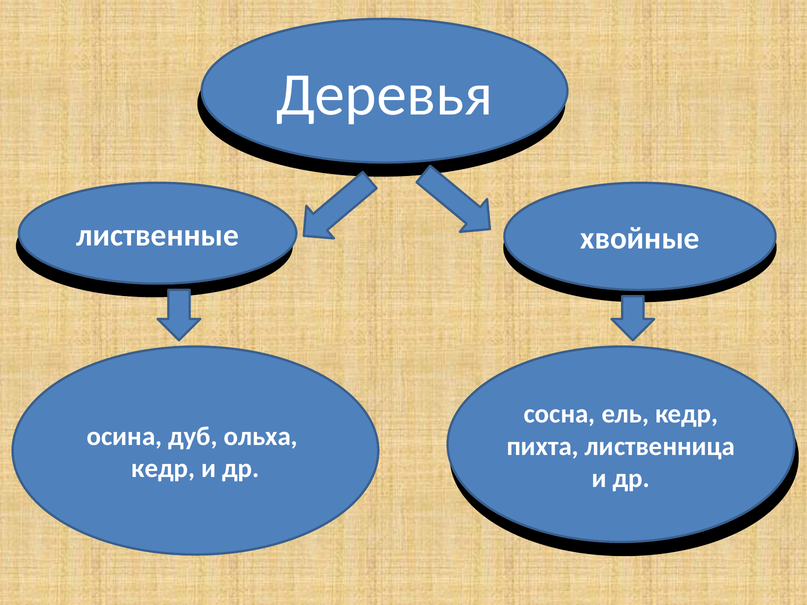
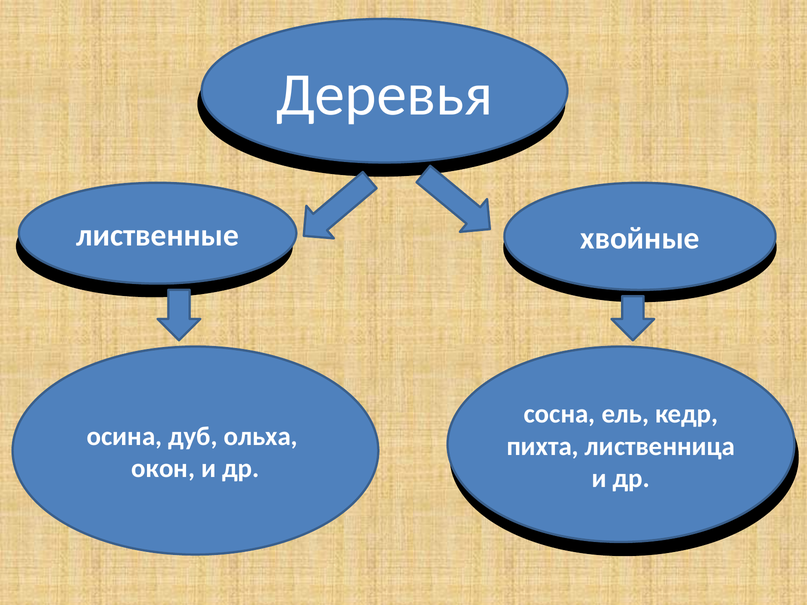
кедр: кедр -> окон (163, 469)
